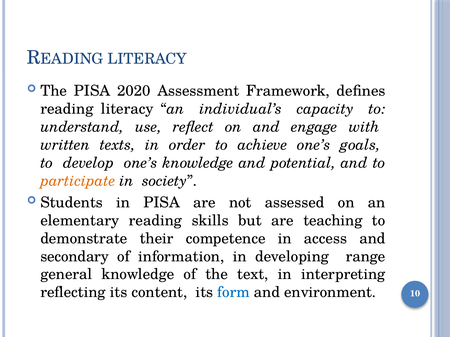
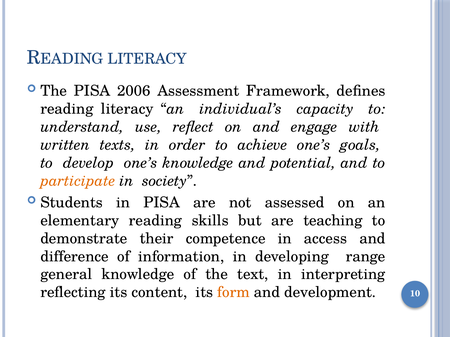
2020: 2020 -> 2006 (134, 91)
secondary: secondary -> difference (75, 257)
form colour: blue -> orange (234, 293)
environment: environment -> development (330, 293)
